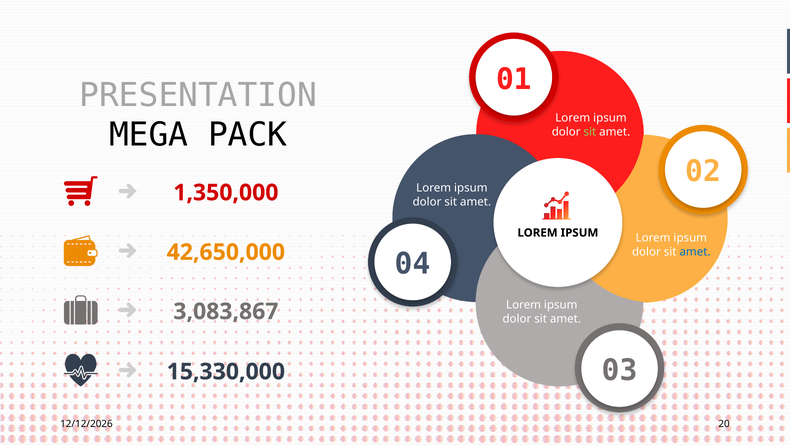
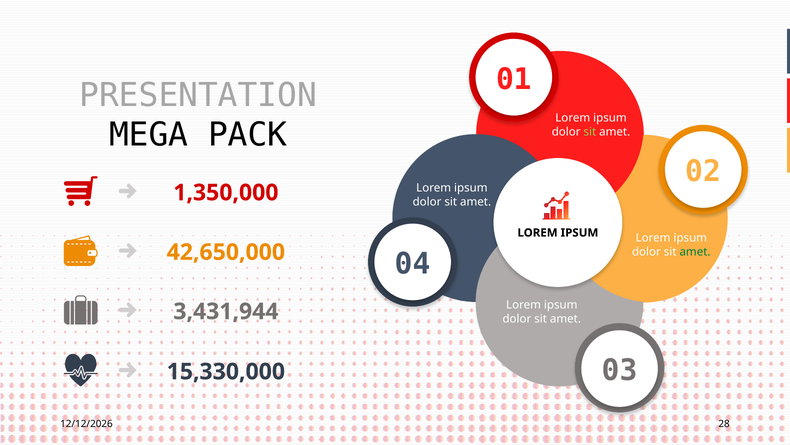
amet colour: blue -> green (695, 252)
3,083,867: 3,083,867 -> 3,431,944 (226, 311)
20: 20 -> 28 (724, 424)
